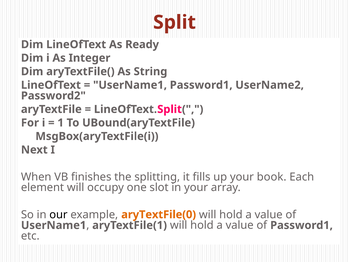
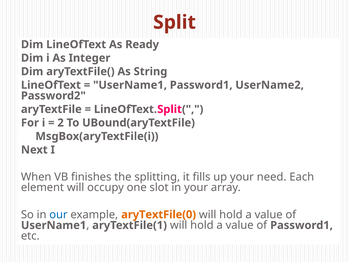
1: 1 -> 2 (61, 123)
book: book -> need (272, 177)
our colour: black -> blue (58, 214)
